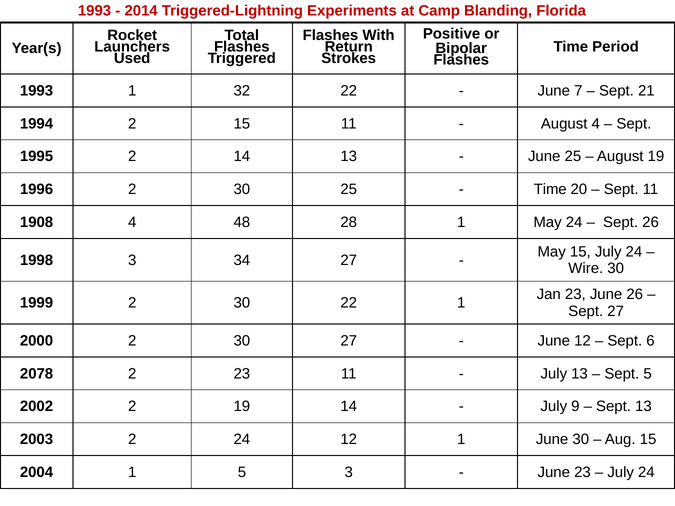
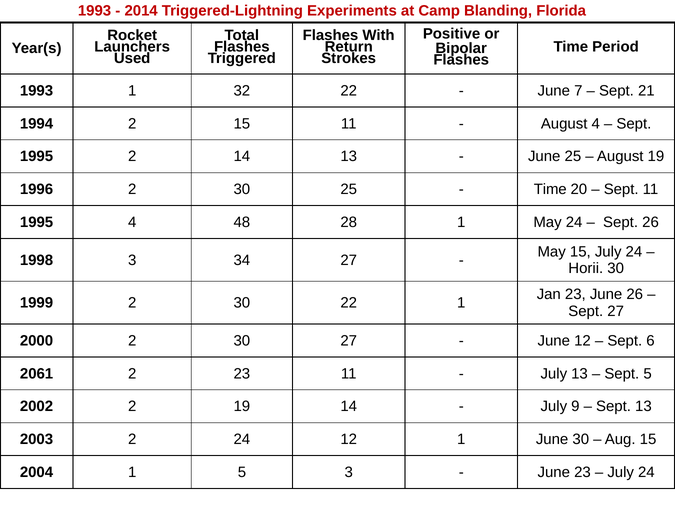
1908: 1908 -> 1995 (37, 222)
Wire: Wire -> Horii (586, 269)
2078: 2078 -> 2061 (37, 374)
